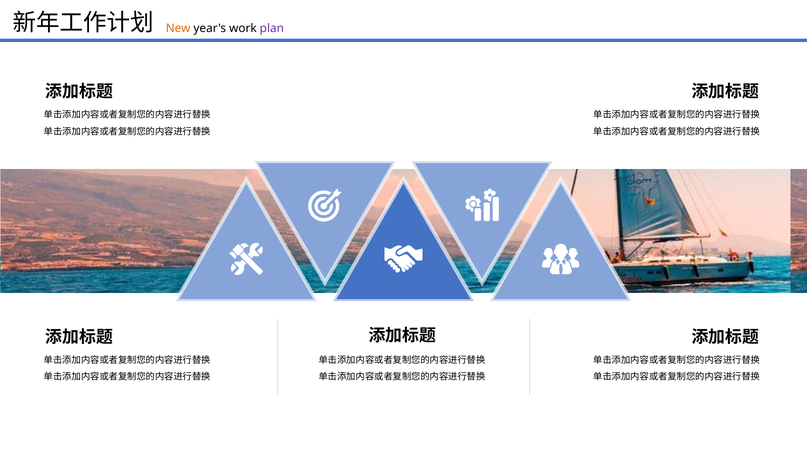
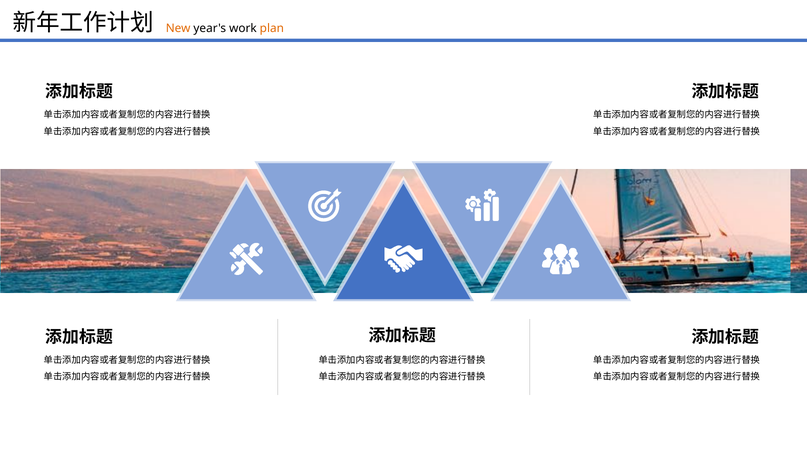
plan colour: purple -> orange (272, 29)
